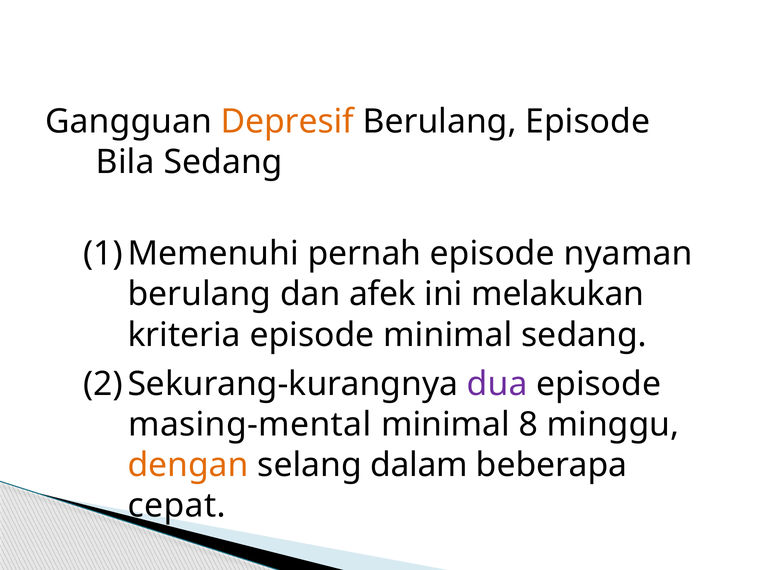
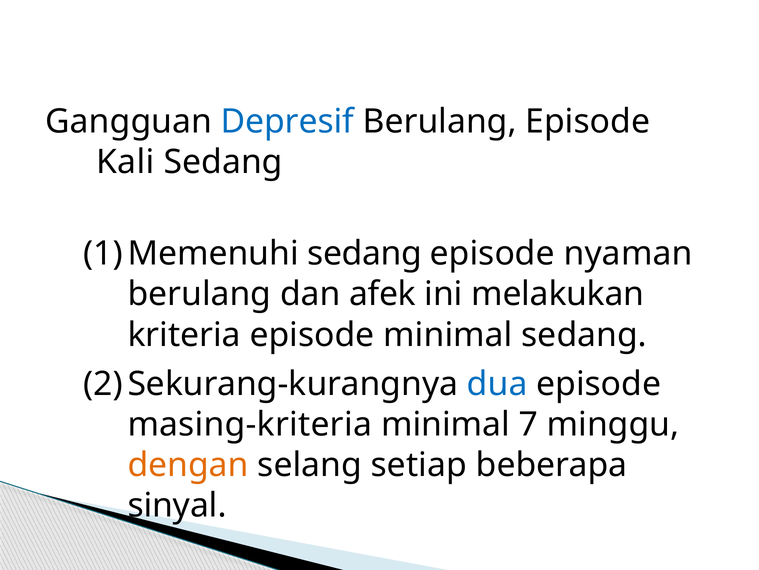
Depresif colour: orange -> blue (287, 121)
Bila: Bila -> Kali (125, 162)
pernah: pernah -> sedang (365, 253)
dua colour: purple -> blue (497, 383)
masing-mental: masing-mental -> masing-kriteria (250, 424)
8: 8 -> 7 (528, 424)
dalam: dalam -> setiap (419, 464)
cepat: cepat -> sinyal (177, 505)
